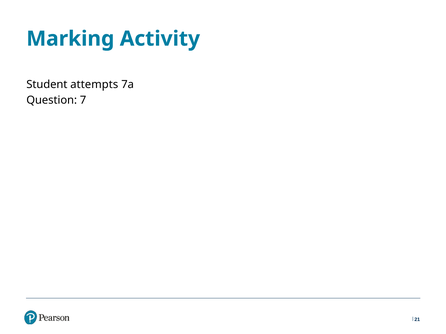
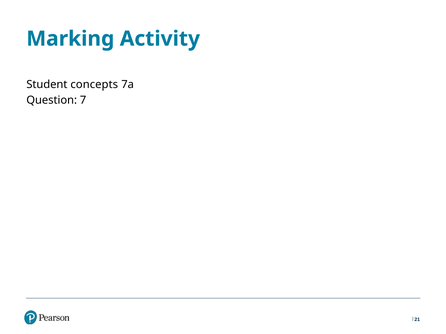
attempts: attempts -> concepts (94, 85)
